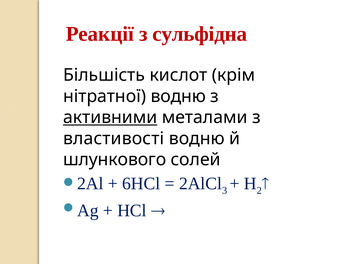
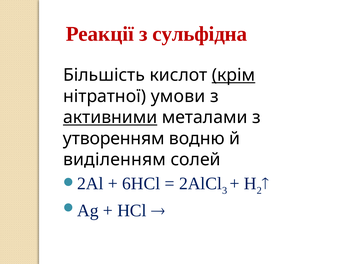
крім underline: none -> present (234, 75)
нітратної водню: водню -> умови (178, 96)
властивості: властивості -> утворенням (114, 138)
шлункового: шлункового -> виділенням (115, 160)
